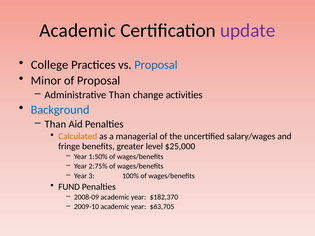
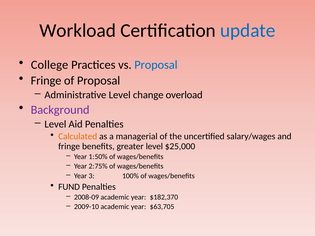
Academic: Academic -> Workload (78, 30)
update colour: purple -> blue (248, 30)
Minor: Minor -> Fringe (46, 81)
Administrative Than: Than -> Level (120, 95)
activities: activities -> overload (184, 95)
Background colour: blue -> purple (60, 110)
Than: Than -> Level (55, 124)
